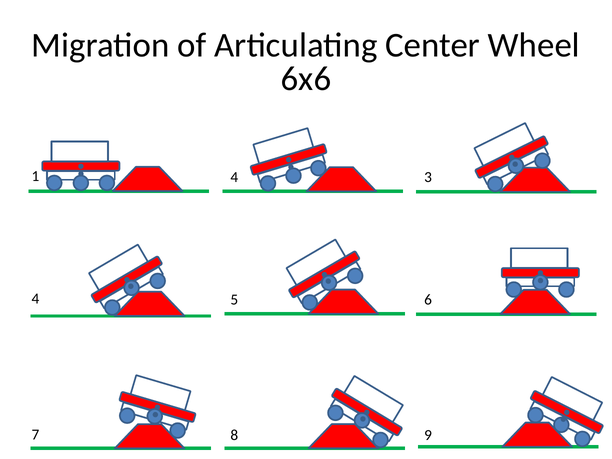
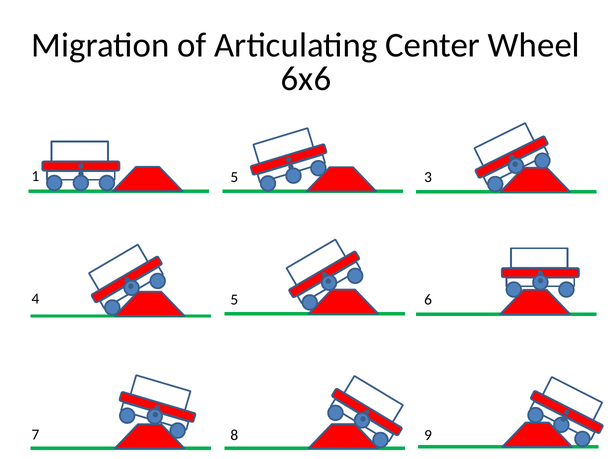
1 4: 4 -> 5 (234, 177)
